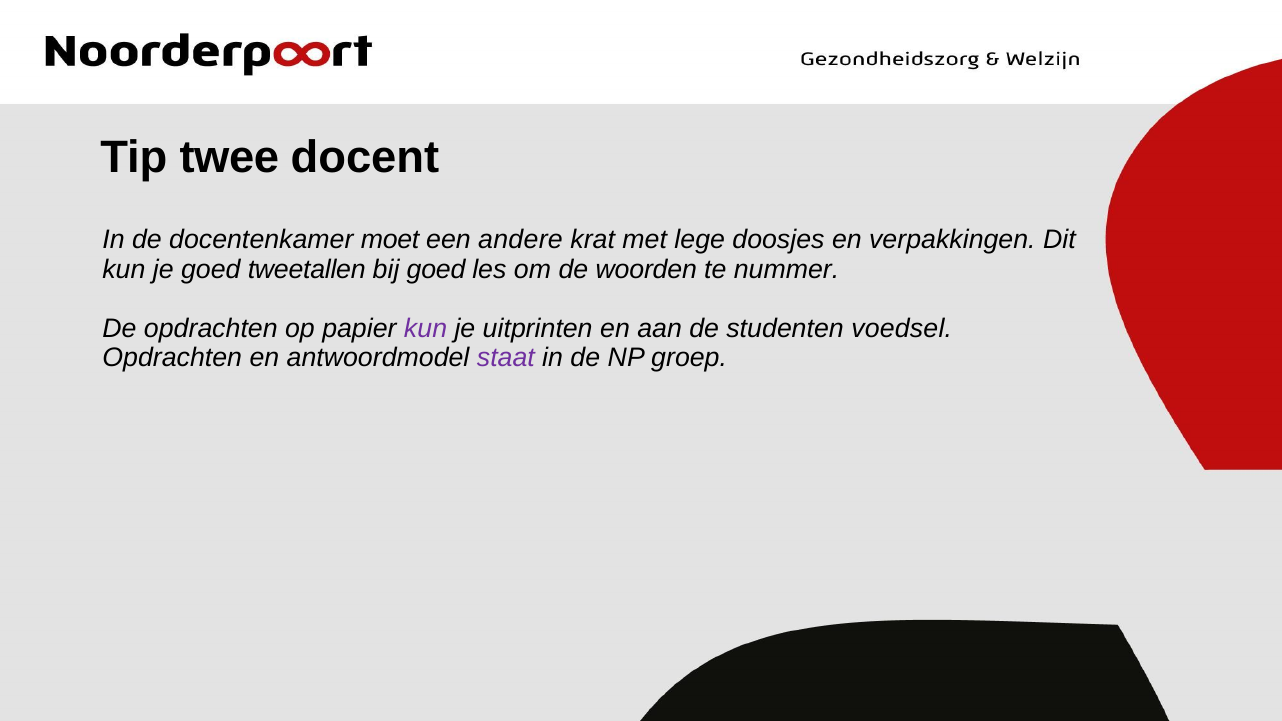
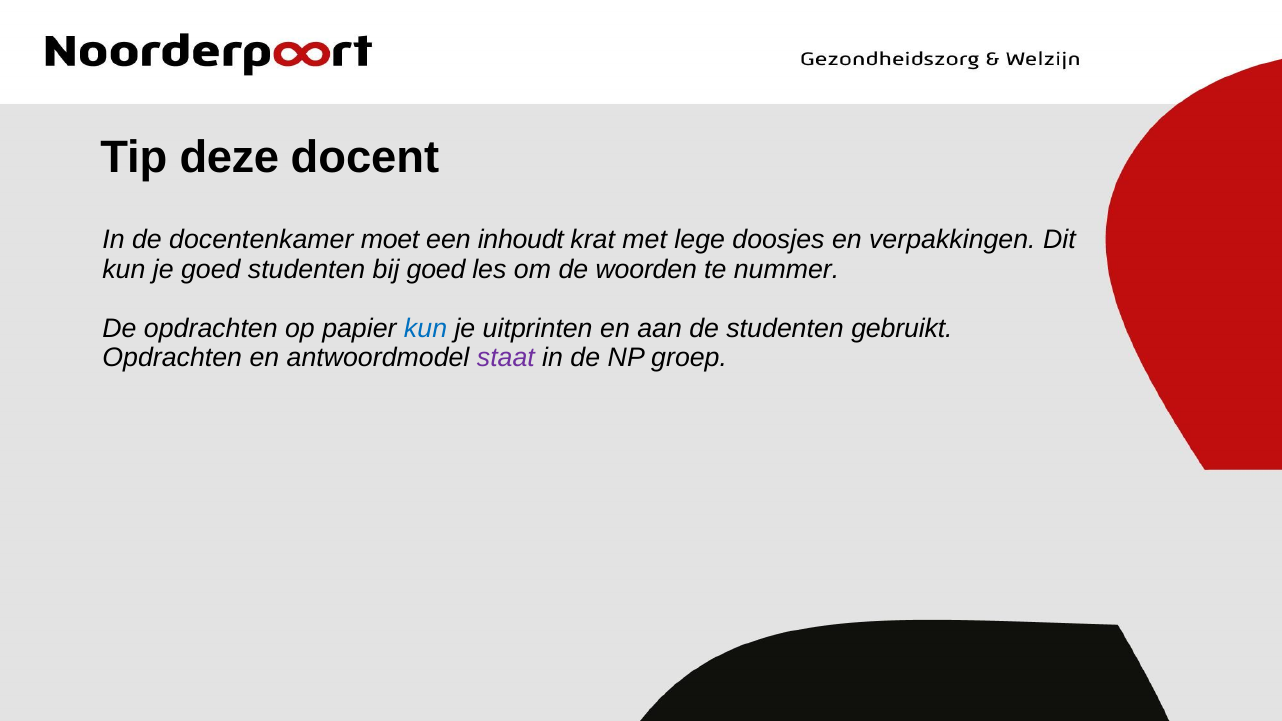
twee: twee -> deze (229, 157)
andere: andere -> inhoudt (521, 240)
goed tweetallen: tweetallen -> studenten (307, 270)
kun colour: purple -> blue (426, 328)
voedsel: voedsel -> gebruikt (902, 328)
